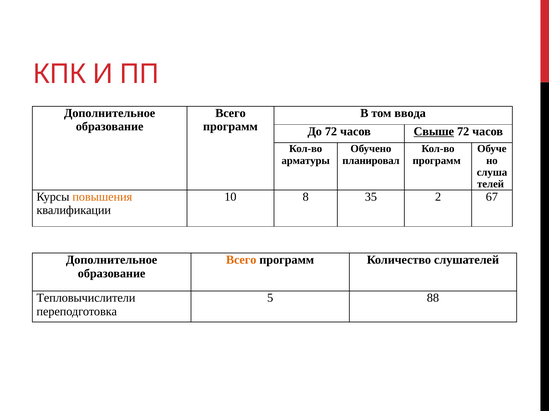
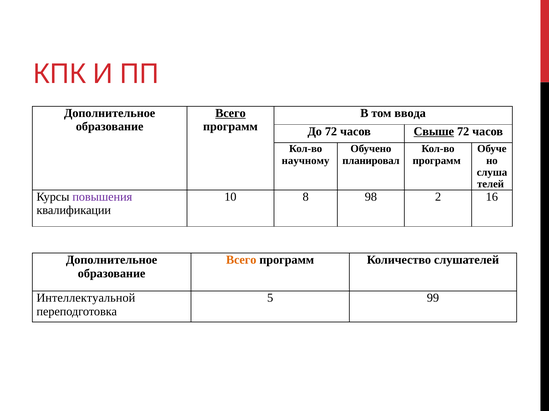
Всего underline: none -> present (231, 113)
арматуры: арматуры -> научному (306, 161)
повышения colour: orange -> purple (102, 197)
35: 35 -> 98 (371, 197)
67: 67 -> 16 (492, 197)
Тепловычислители: Тепловычислители -> Интеллектуальной (86, 298)
88: 88 -> 99 (433, 298)
